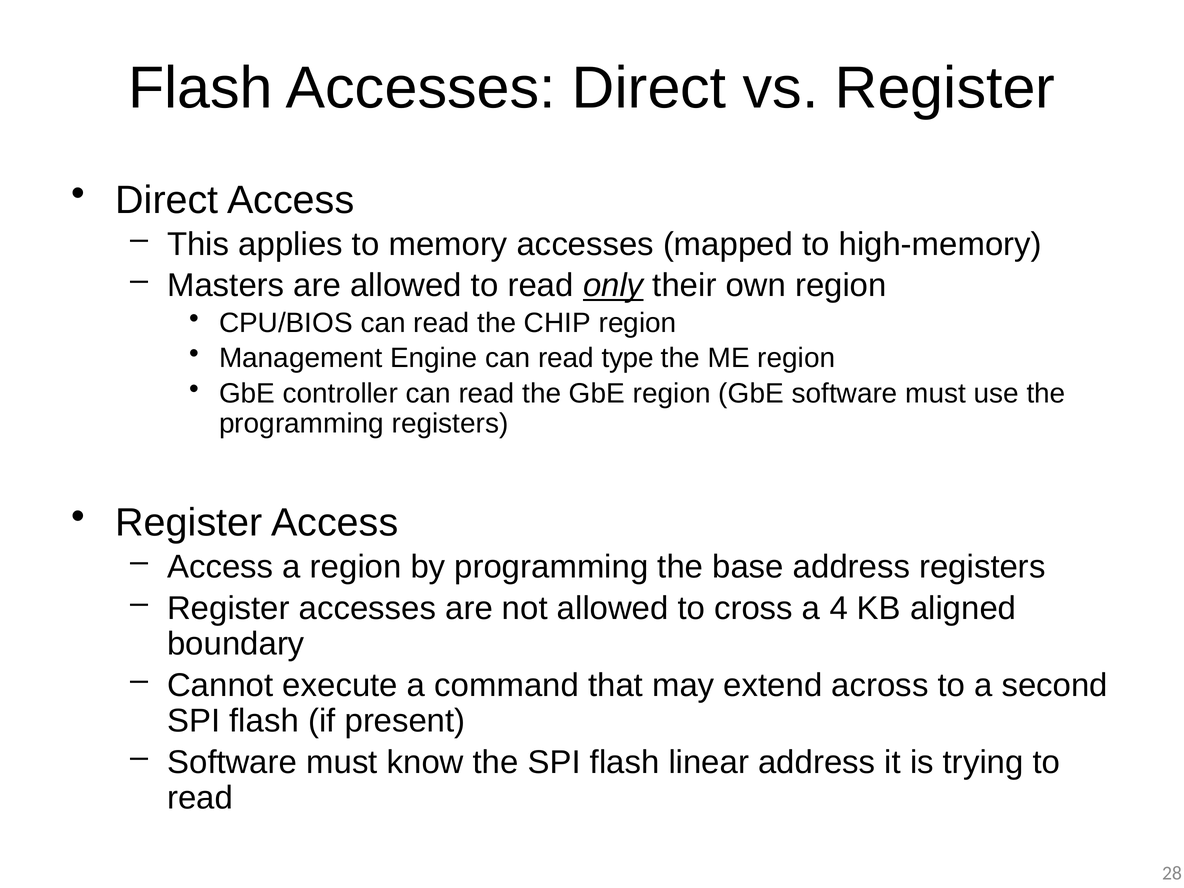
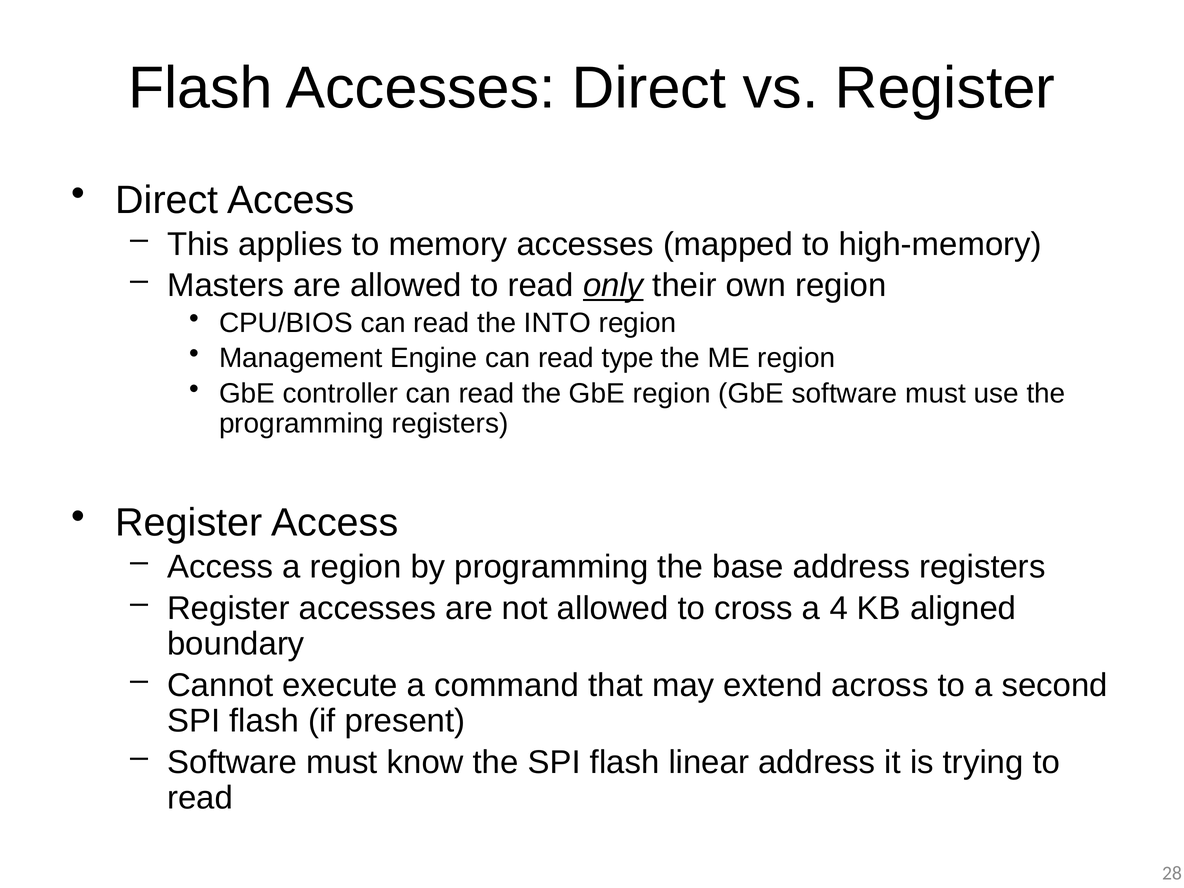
CHIP: CHIP -> INTO (557, 323)
